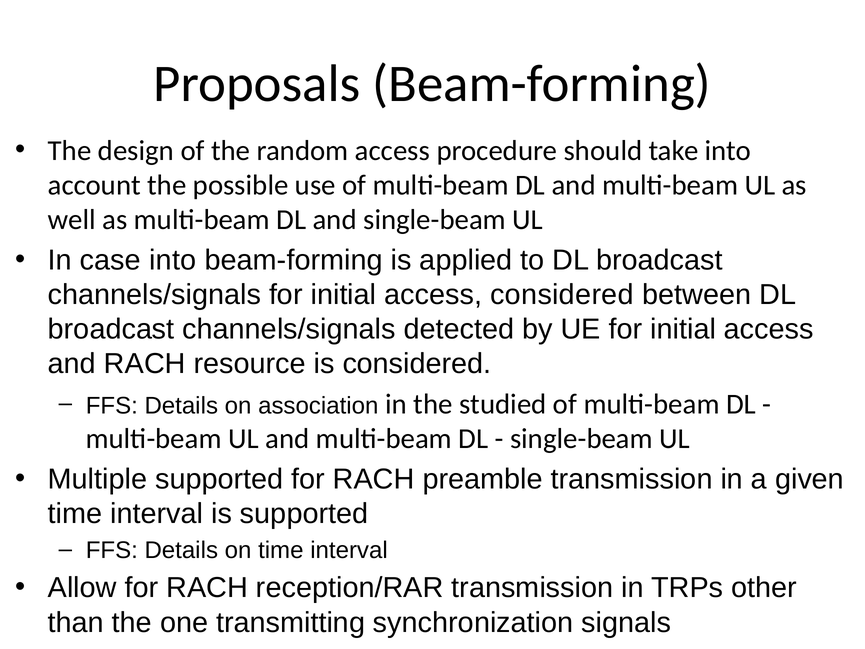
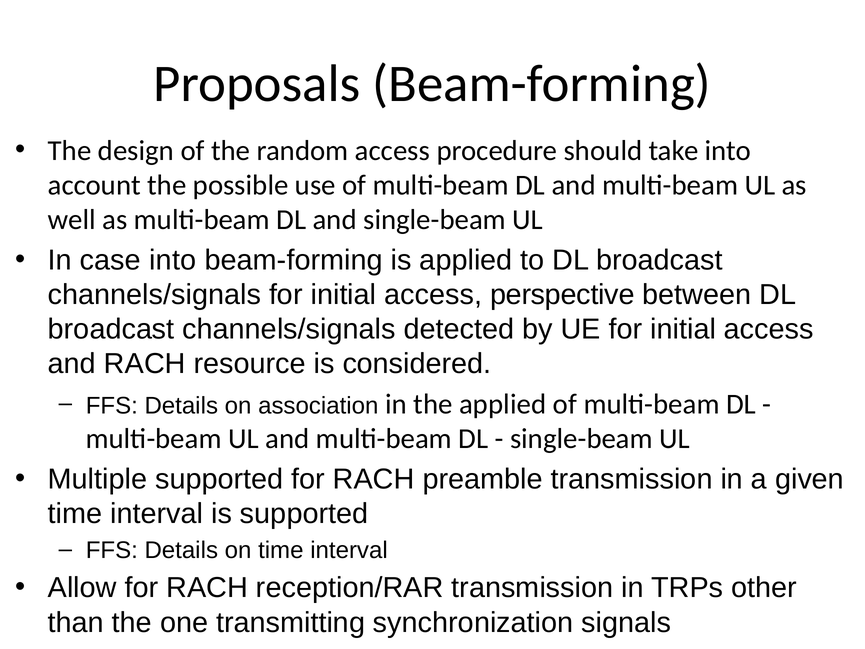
access considered: considered -> perspective (562, 295)
the studied: studied -> applied (503, 404)
